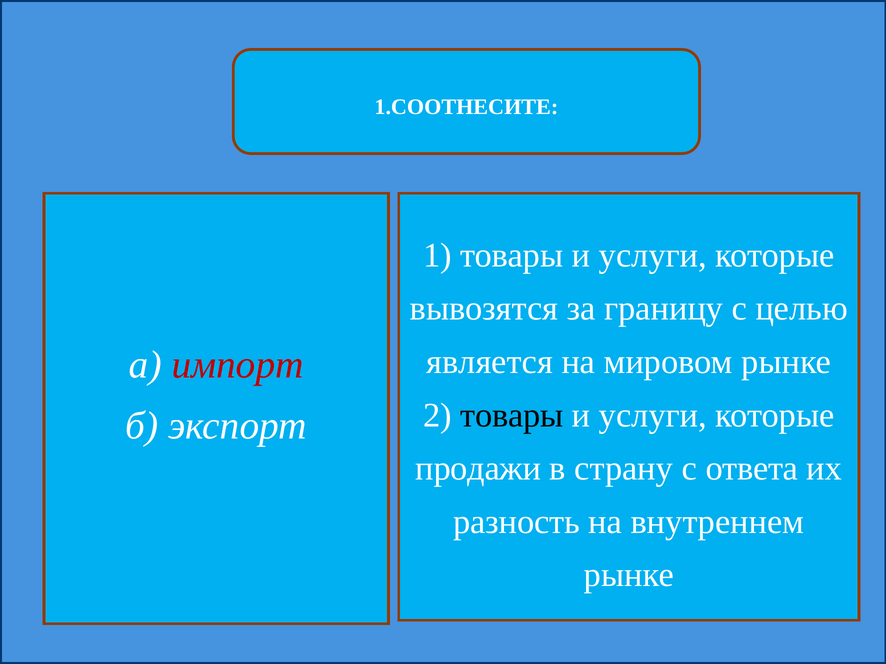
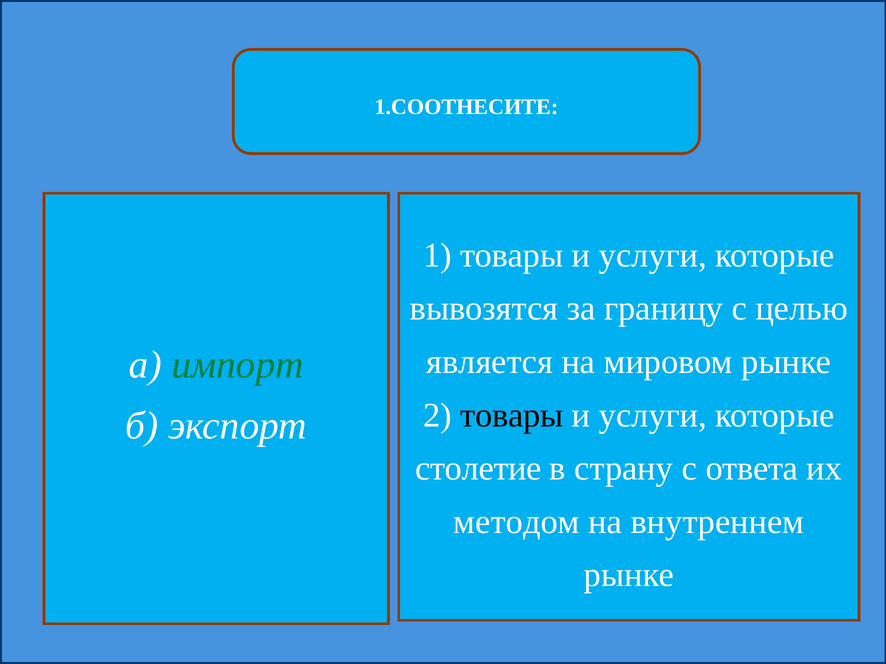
импорт colour: red -> green (238, 365)
продажи: продажи -> столетие (478, 469)
разность: разность -> методом (516, 522)
